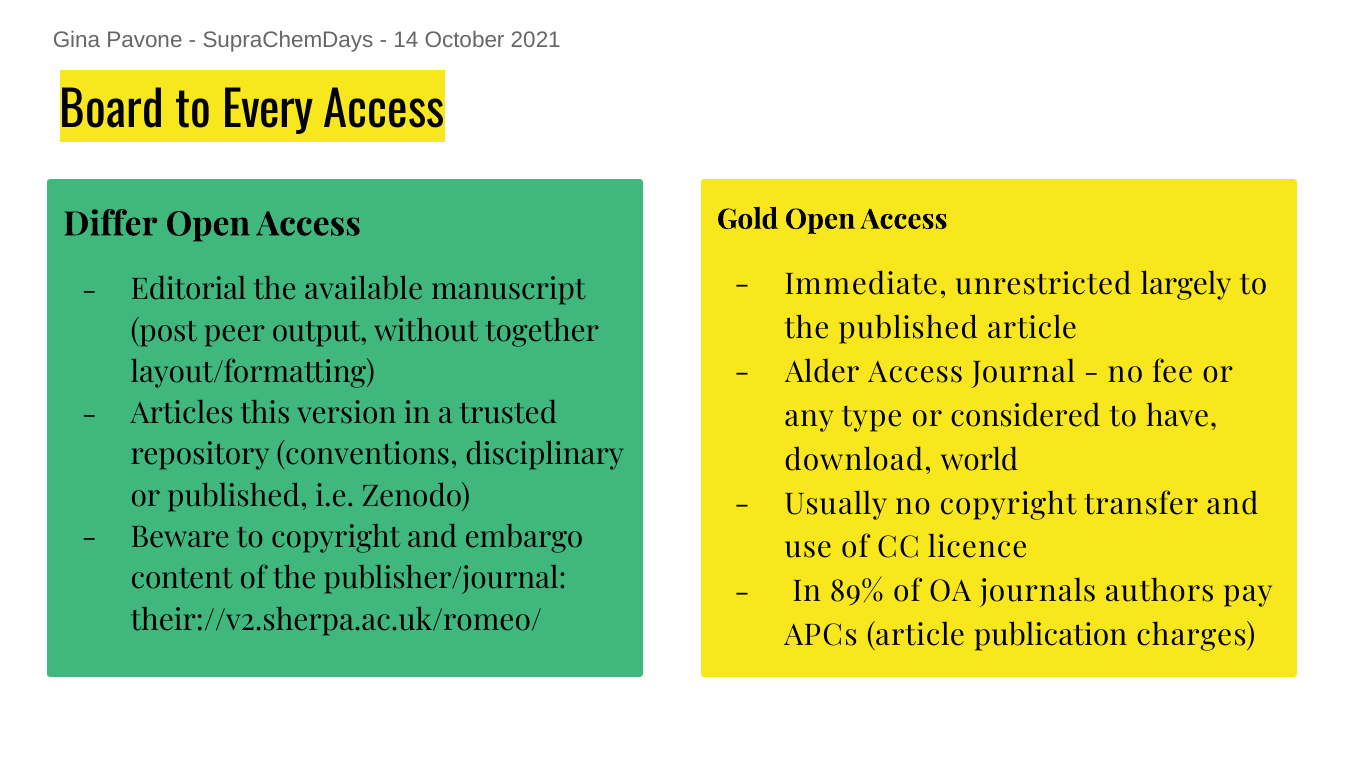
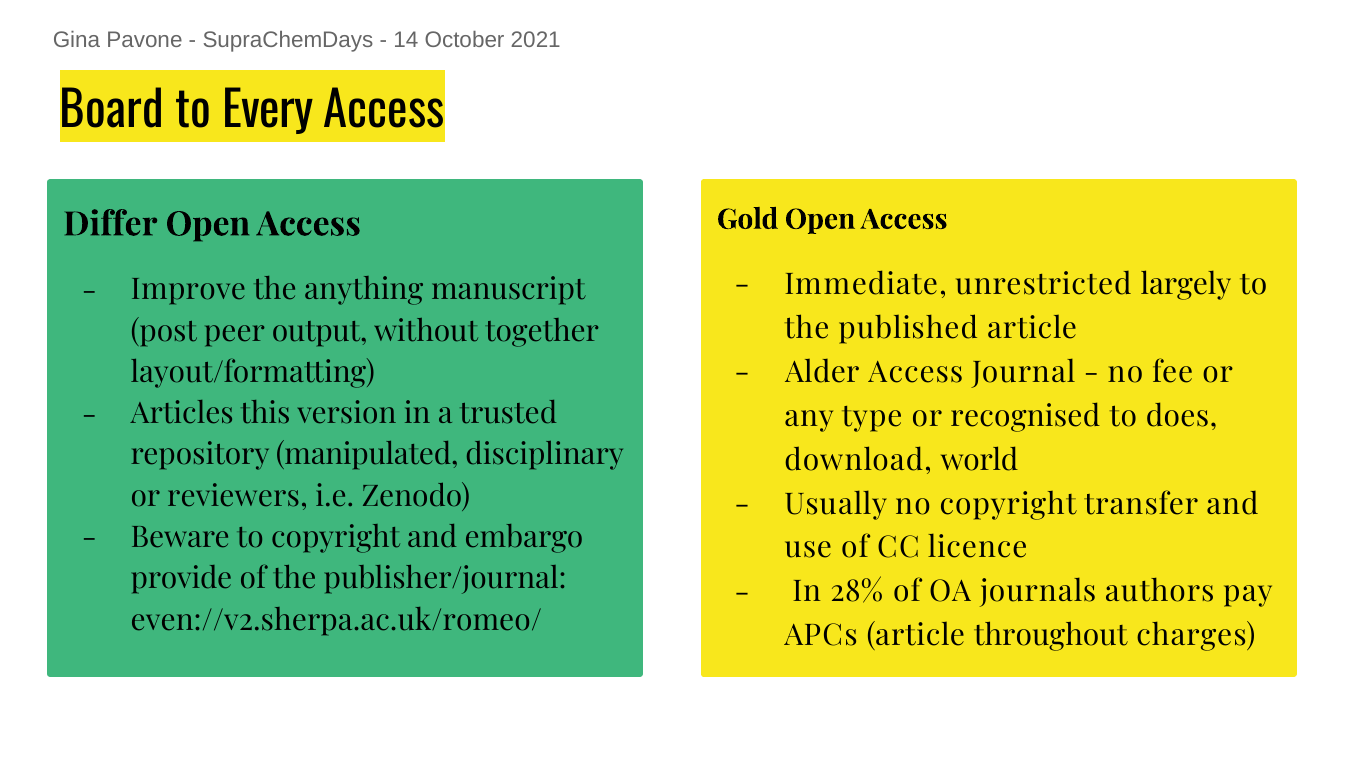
Editorial: Editorial -> Improve (188, 290)
available: available -> anything (364, 290)
considered: considered -> recognised (1025, 417)
have: have -> does (1182, 417)
conventions: conventions -> manipulated (367, 455)
or published: published -> reviewers (237, 497)
content: content -> provide (182, 579)
89%: 89% -> 28% (857, 592)
their://v2.sherpa.ac.uk/romeo/: their://v2.sherpa.ac.uk/romeo/ -> even://v2.sherpa.ac.uk/romeo/ (336, 621)
publication: publication -> throughout (1051, 636)
